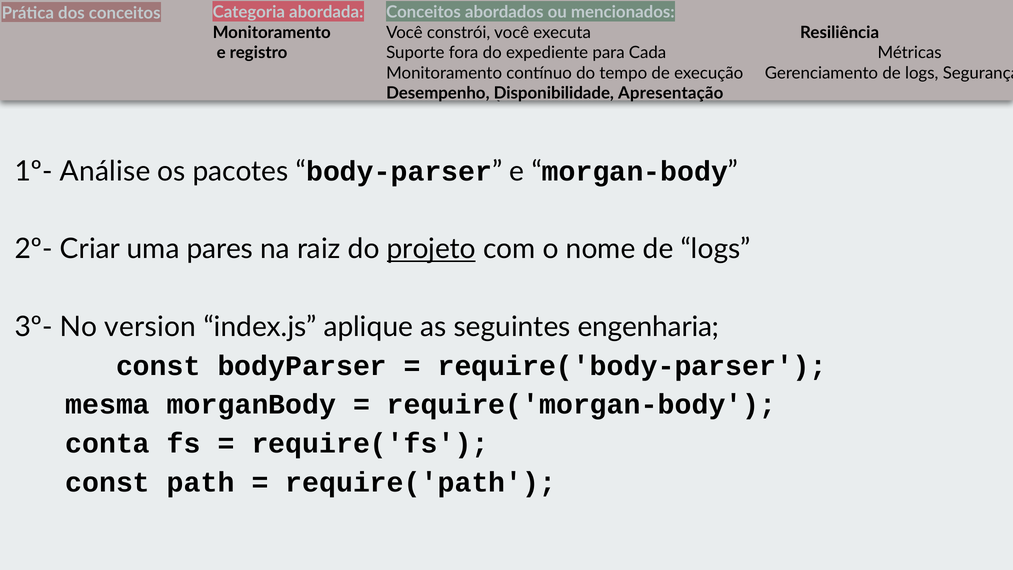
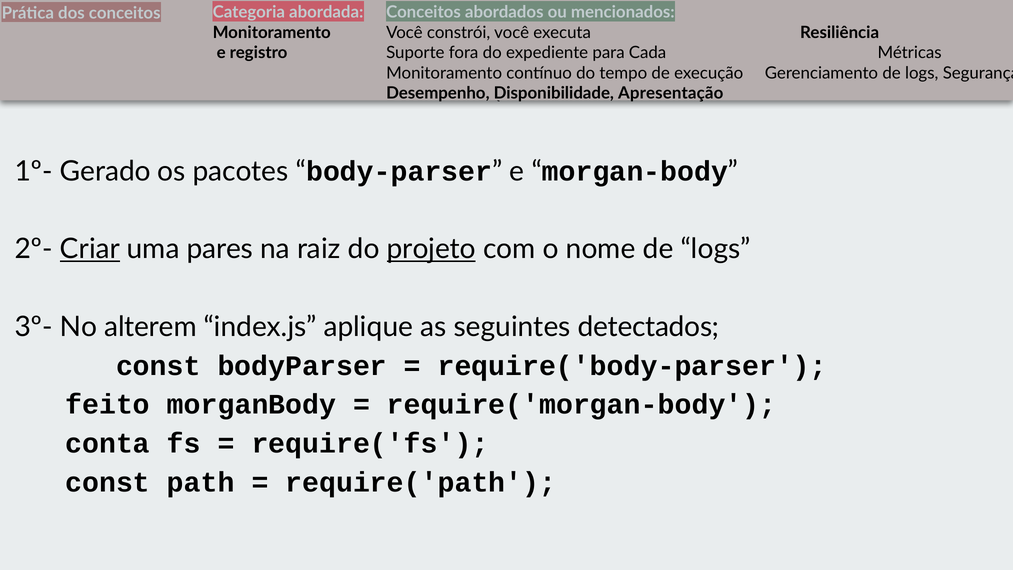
Análise: Análise -> Gerado (105, 171)
Criar underline: none -> present (90, 249)
version: version -> alterem (151, 327)
engenharia: engenharia -> detectados (649, 327)
mesma: mesma -> feito (108, 405)
